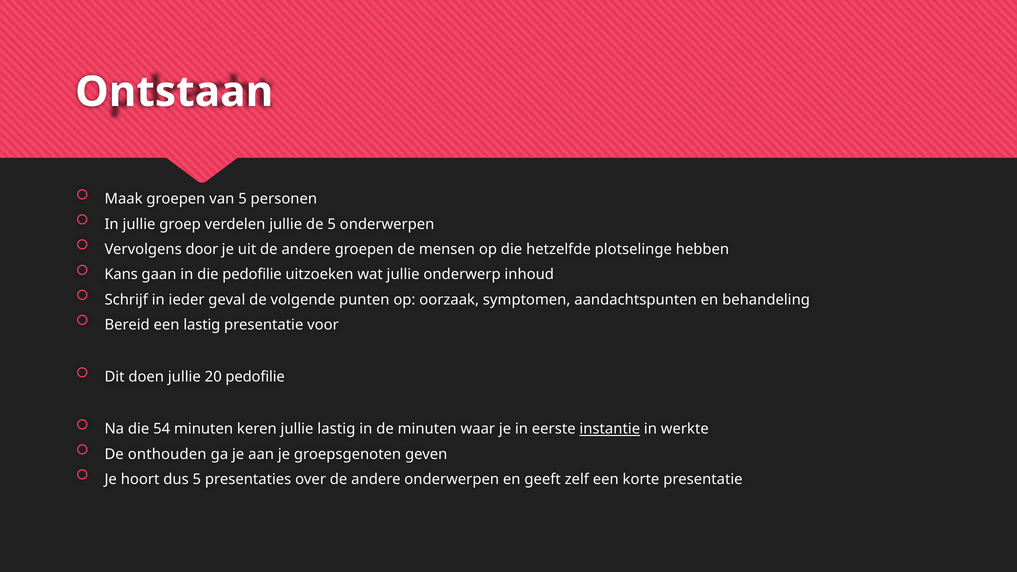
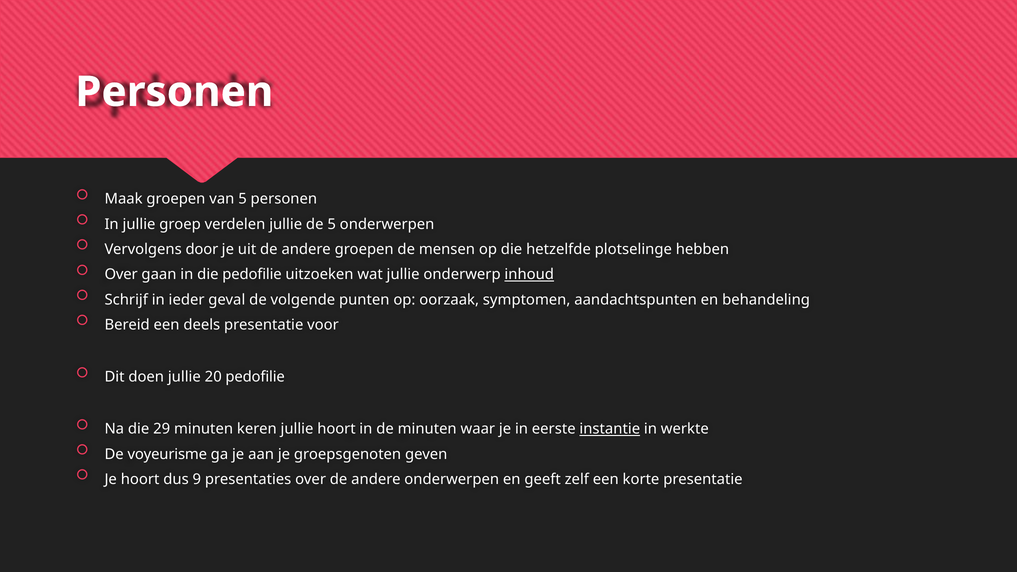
Ontstaan: Ontstaan -> Personen (174, 92)
Kans: Kans -> Over (121, 275)
inhoud underline: none -> present (529, 275)
een lastig: lastig -> deels (202, 325)
54: 54 -> 29 (162, 429)
jullie lastig: lastig -> hoort (336, 429)
onthouden: onthouden -> voyeurisme (167, 454)
dus 5: 5 -> 9 (197, 479)
